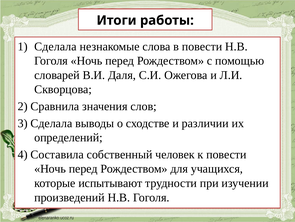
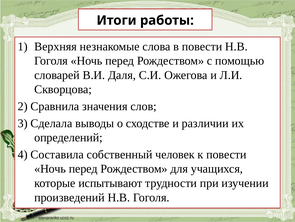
Сделала: Сделала -> Верхняя (56, 46)
